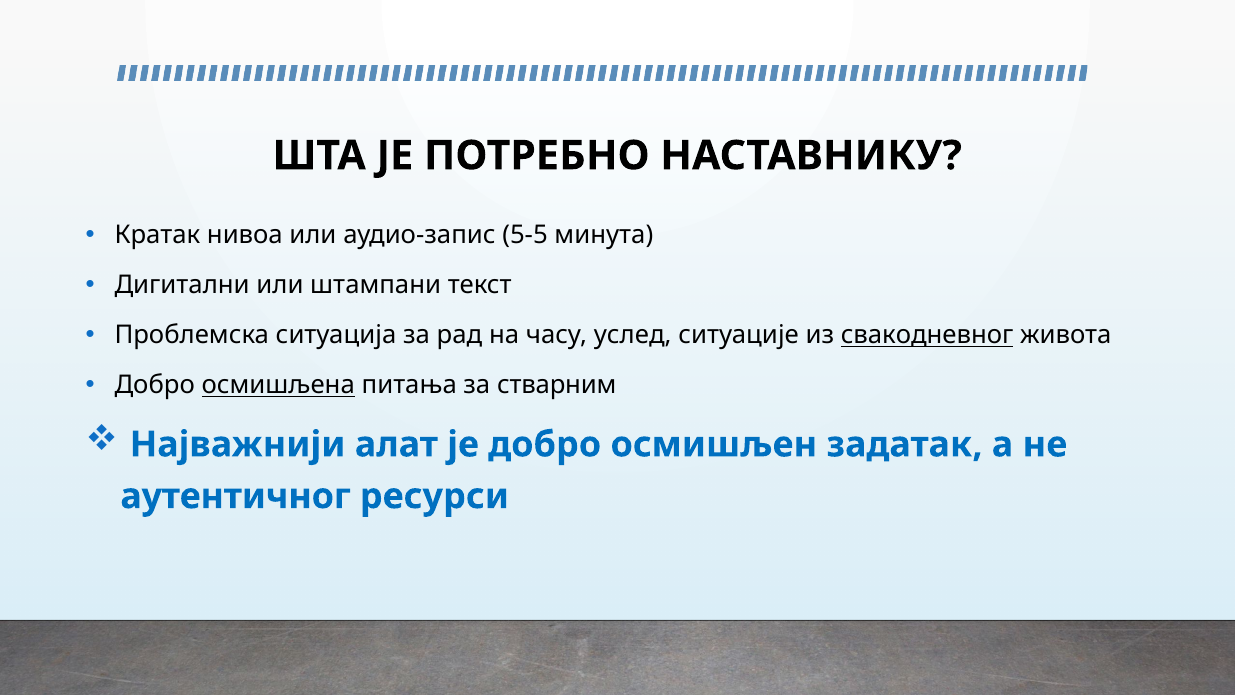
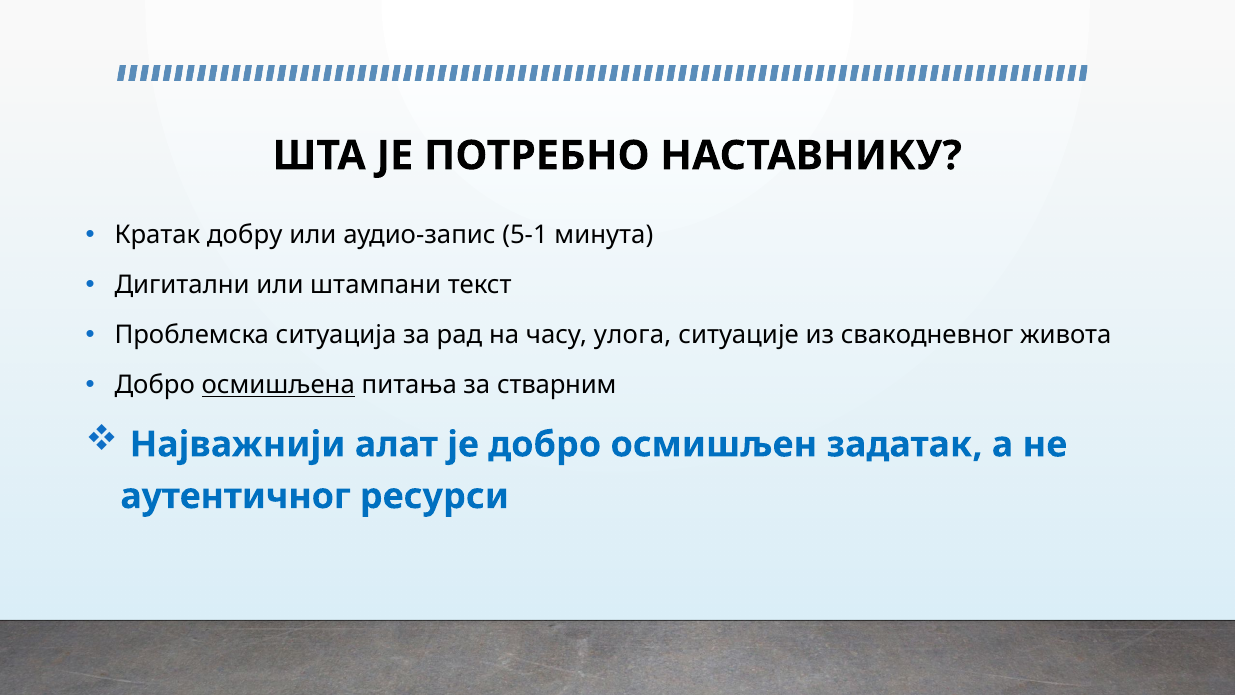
нивоа: нивоа -> добру (245, 235)
5-5: 5-5 -> 5-1 (525, 235)
услед: услед -> улога (633, 335)
свакодневног underline: present -> none (927, 335)
